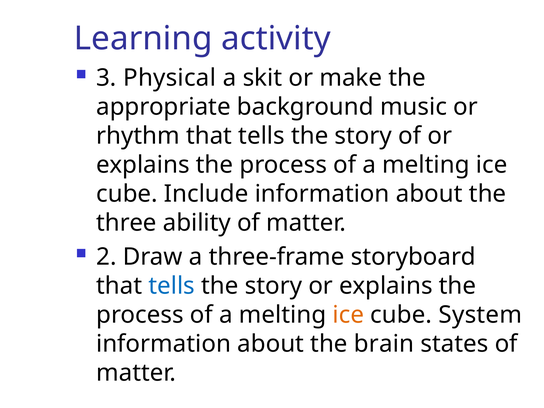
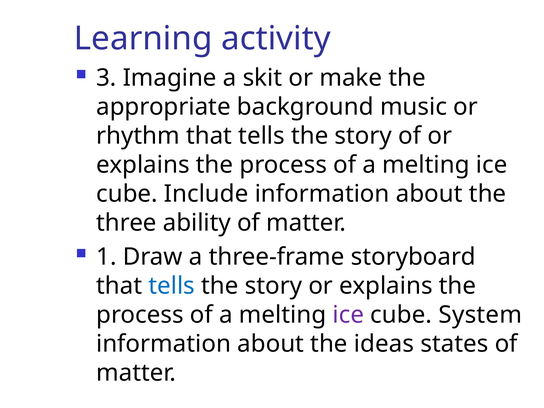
Physical: Physical -> Imagine (170, 78)
2: 2 -> 1 (106, 257)
ice colour: orange -> purple (348, 315)
brain: brain -> ideas (384, 344)
